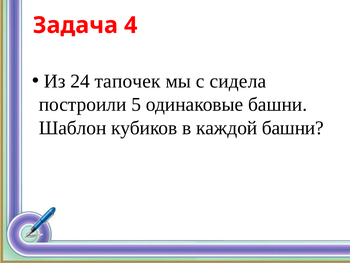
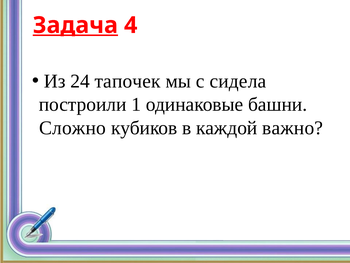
Задача underline: none -> present (75, 25)
5: 5 -> 1 (136, 104)
Шаблон: Шаблон -> Сложно (72, 128)
каждой башни: башни -> важно (293, 128)
